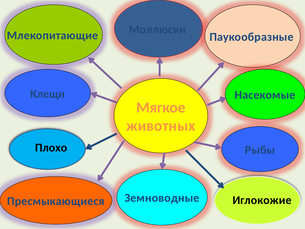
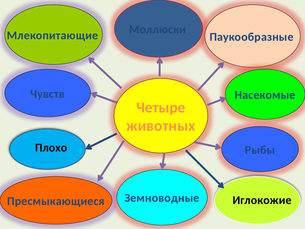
Клещи: Клещи -> Чувств (48, 94)
Мягкое: Мягкое -> Четыре (161, 107)
